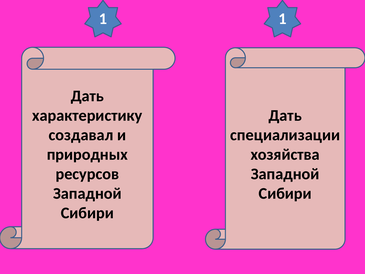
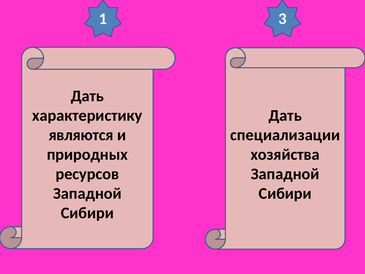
1 1: 1 -> 3 (282, 19)
создавал: создавал -> являются (81, 135)
